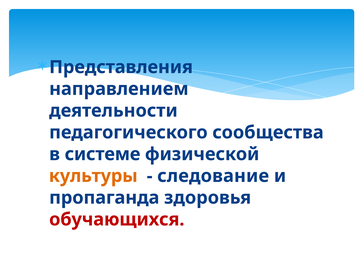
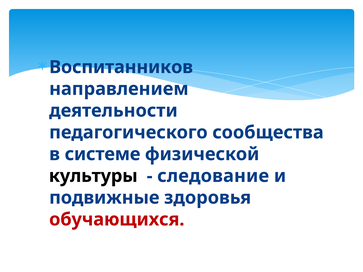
Представления: Представления -> Воспитанников (121, 67)
культуры colour: orange -> black (93, 176)
пропаганда: пропаганда -> подвижные (104, 198)
